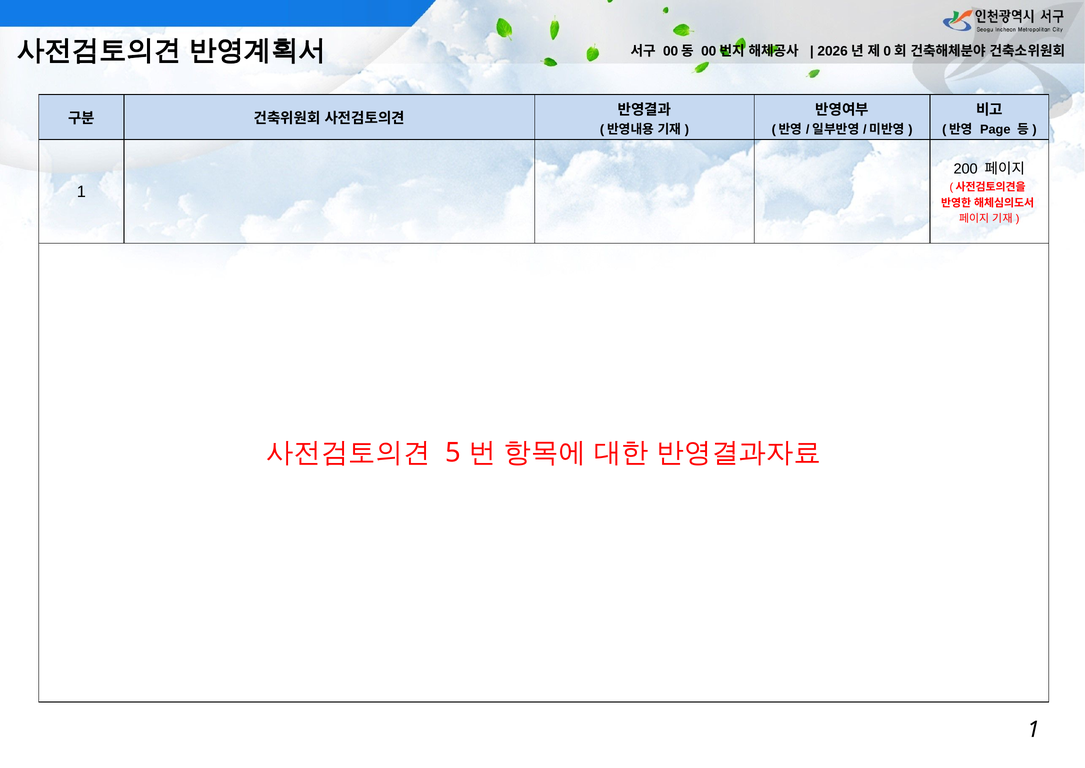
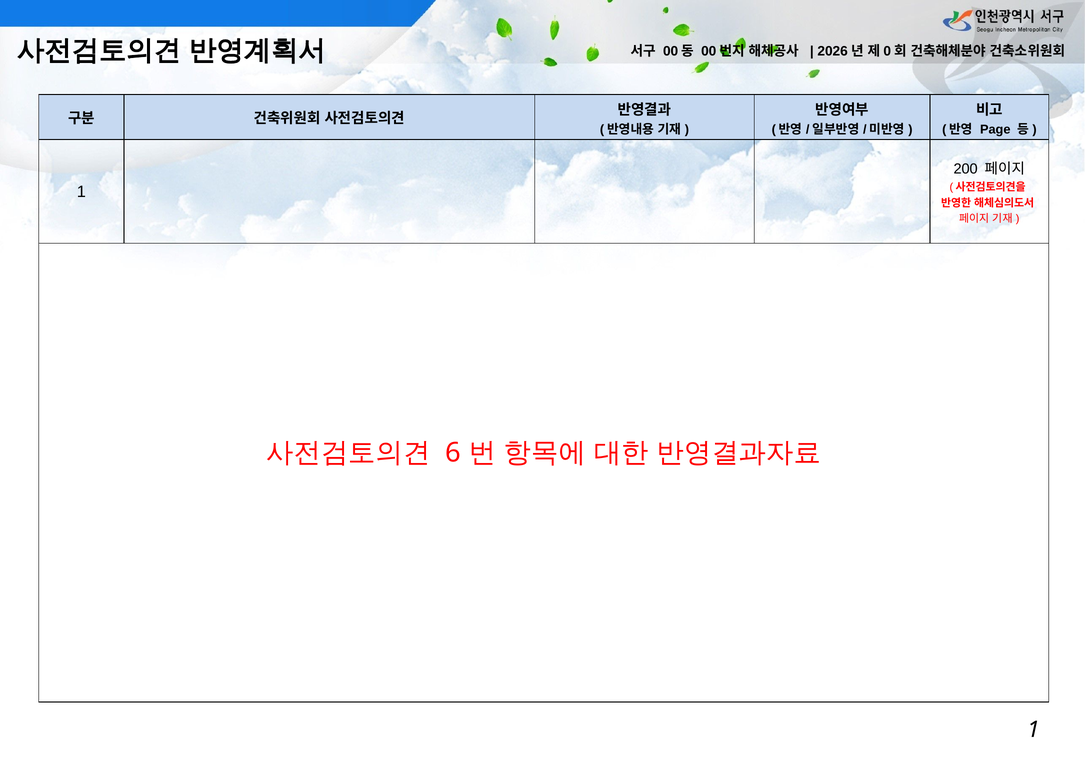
5: 5 -> 6 (453, 452)
